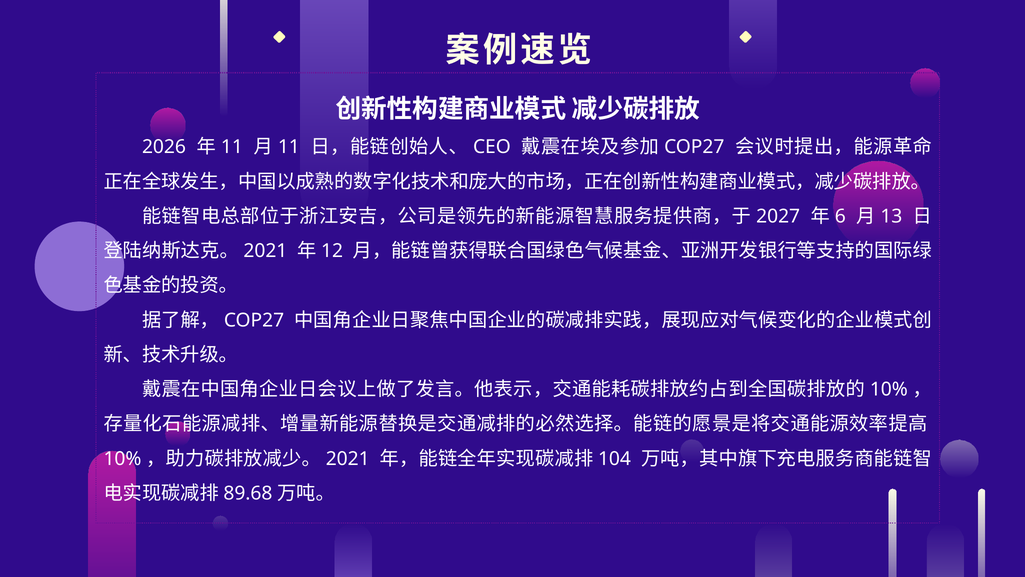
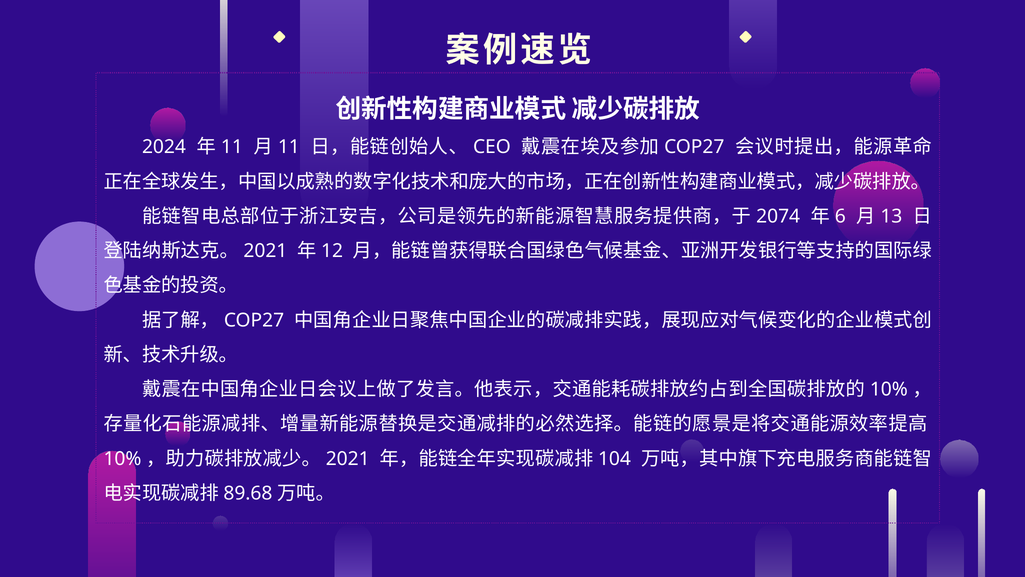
2026: 2026 -> 2024 (164, 147)
2027: 2027 -> 2074 (778, 216)
